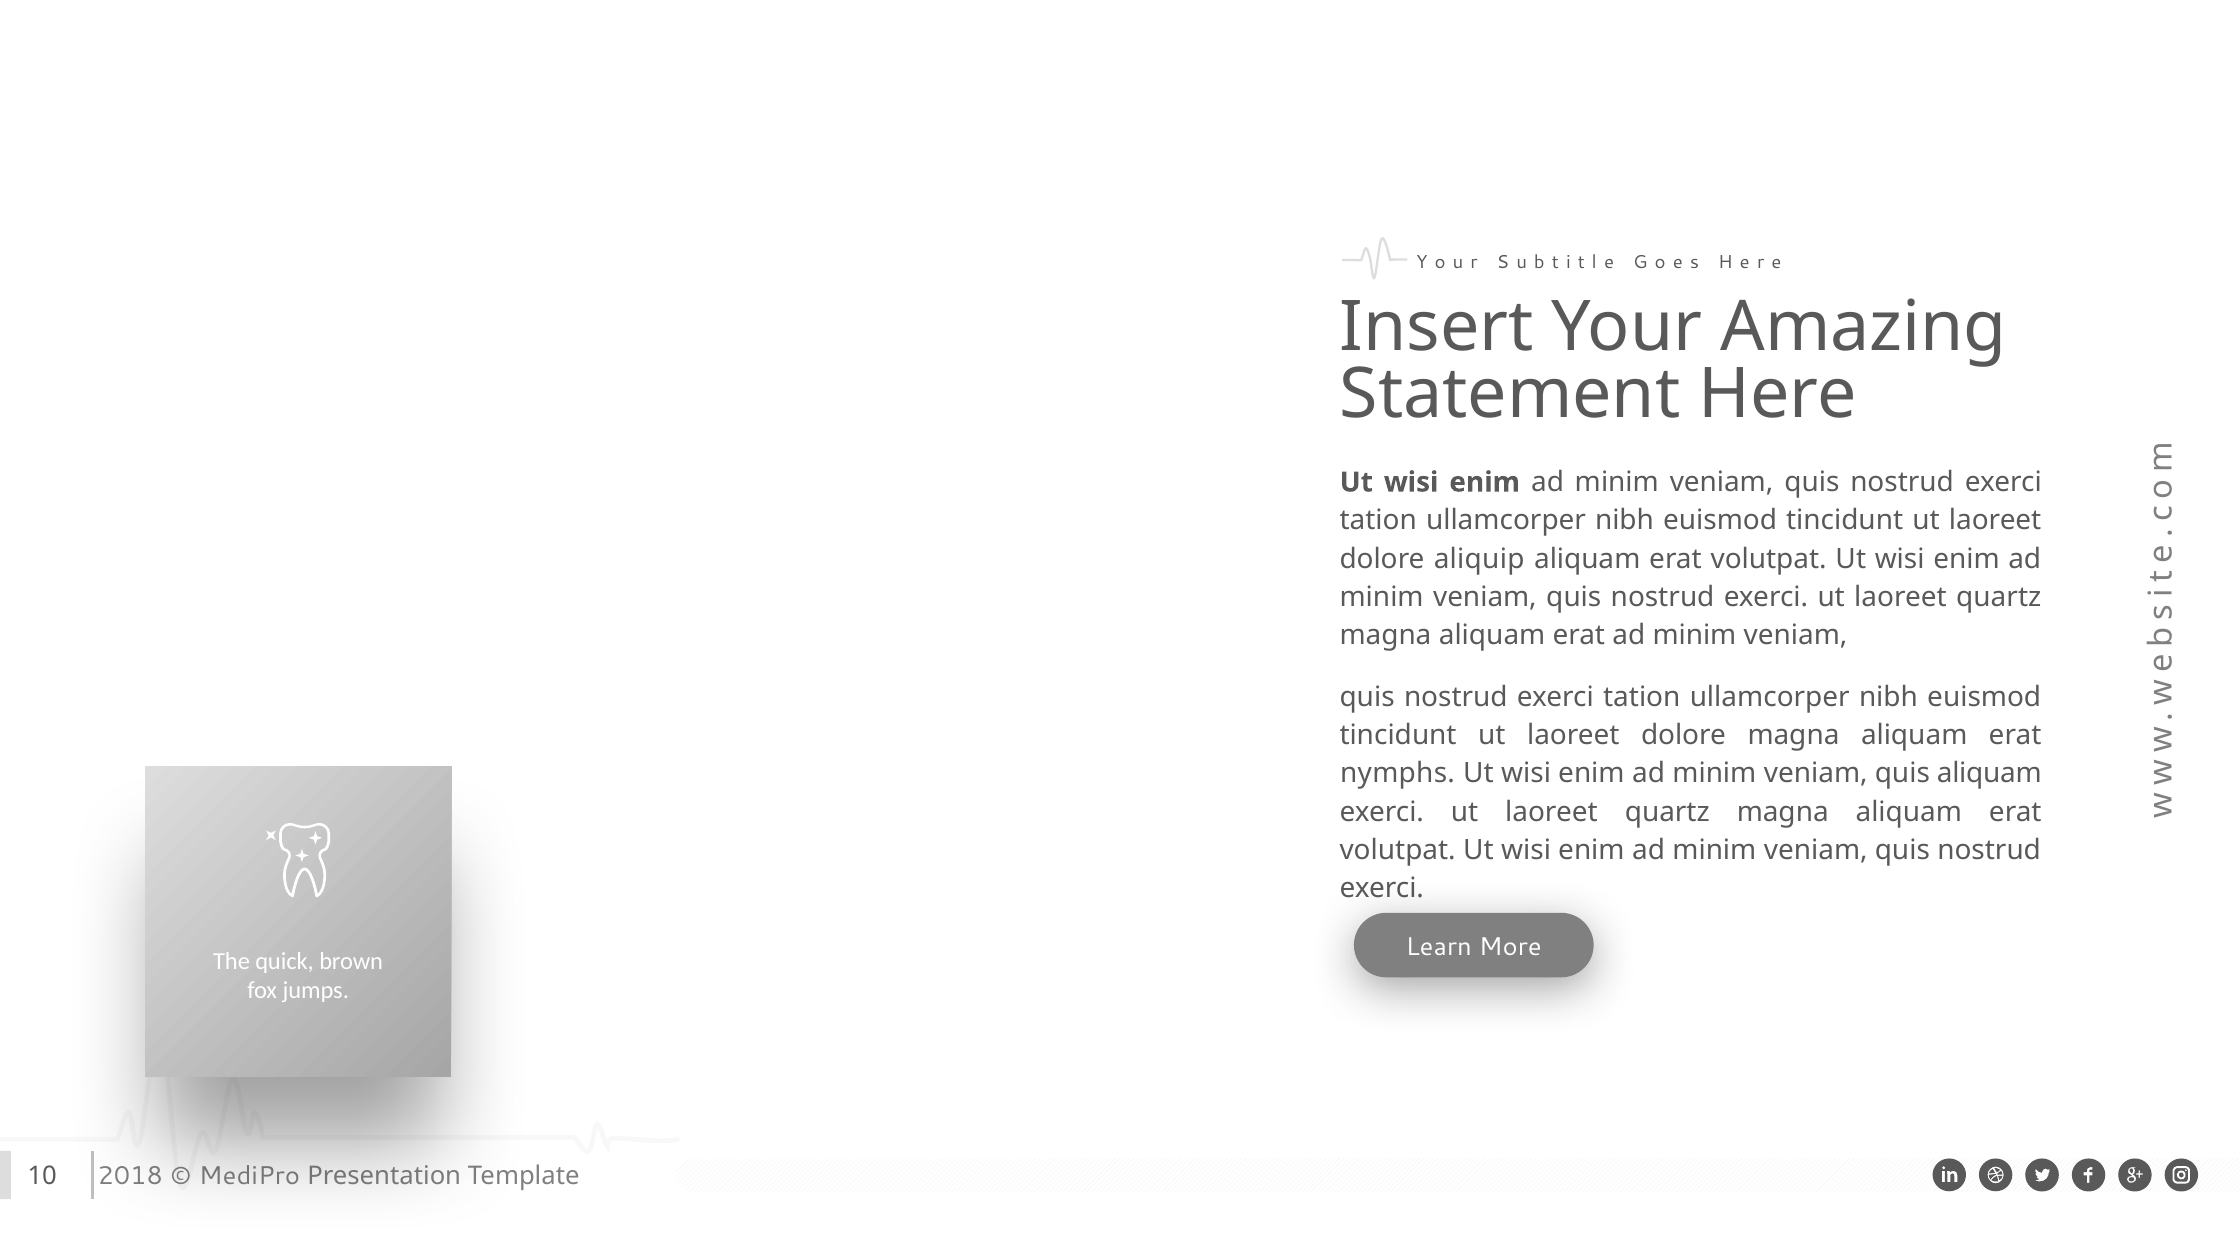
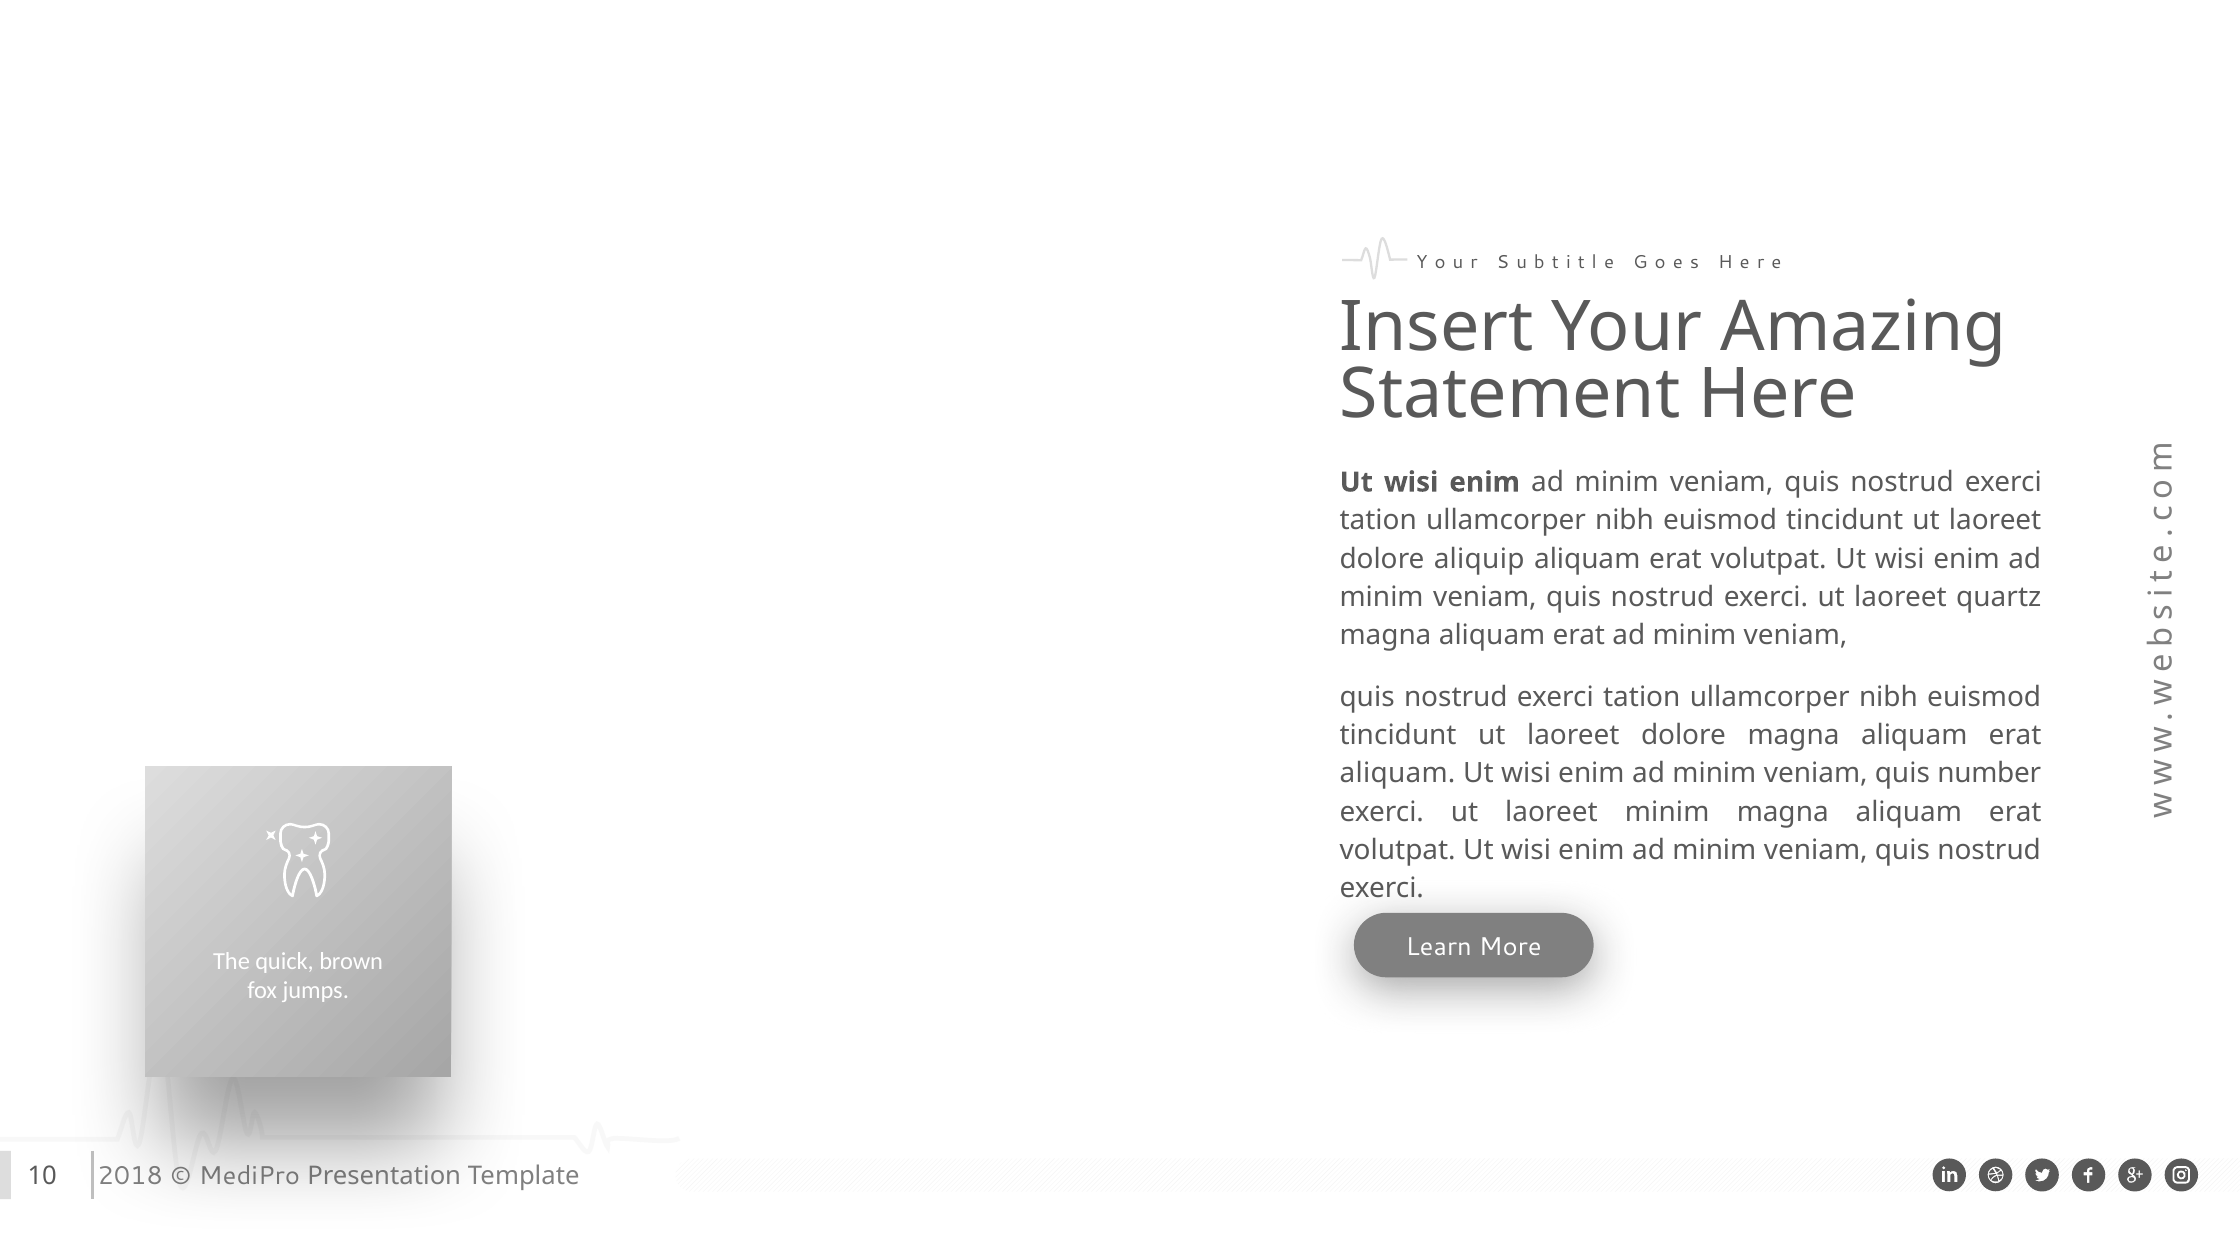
nymphs: nymphs -> aliquam (1398, 774)
quis aliquam: aliquam -> number (1989, 774)
quartz: quartz -> minim (1667, 812)
